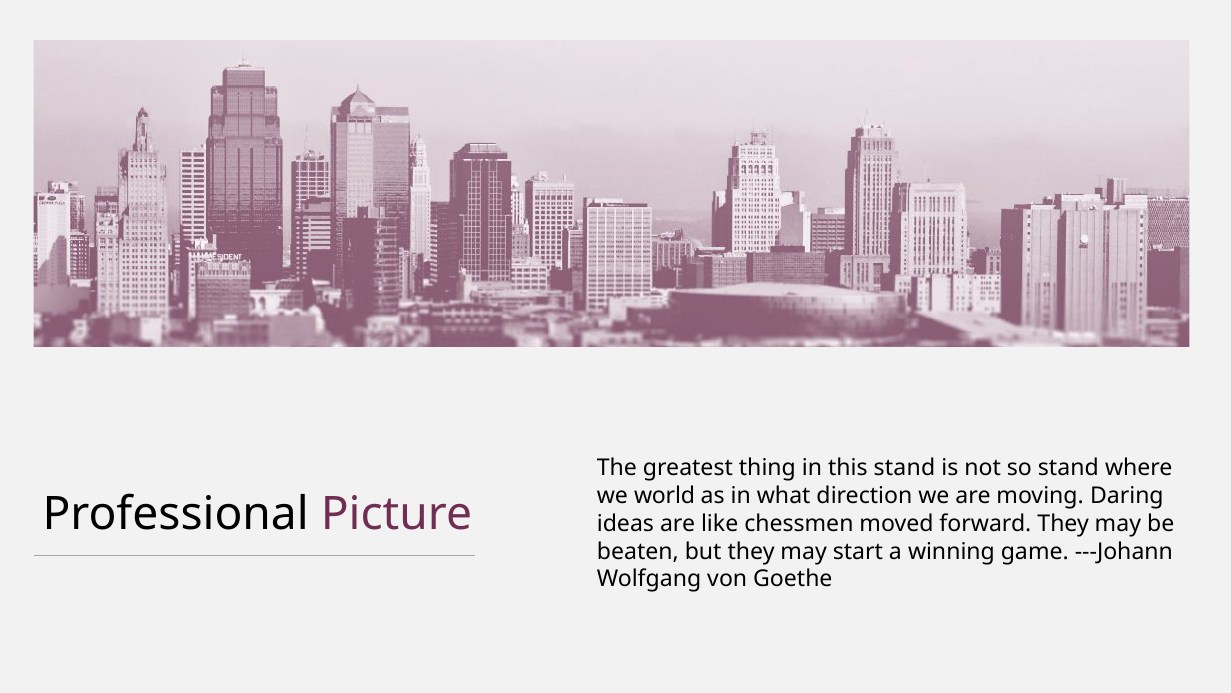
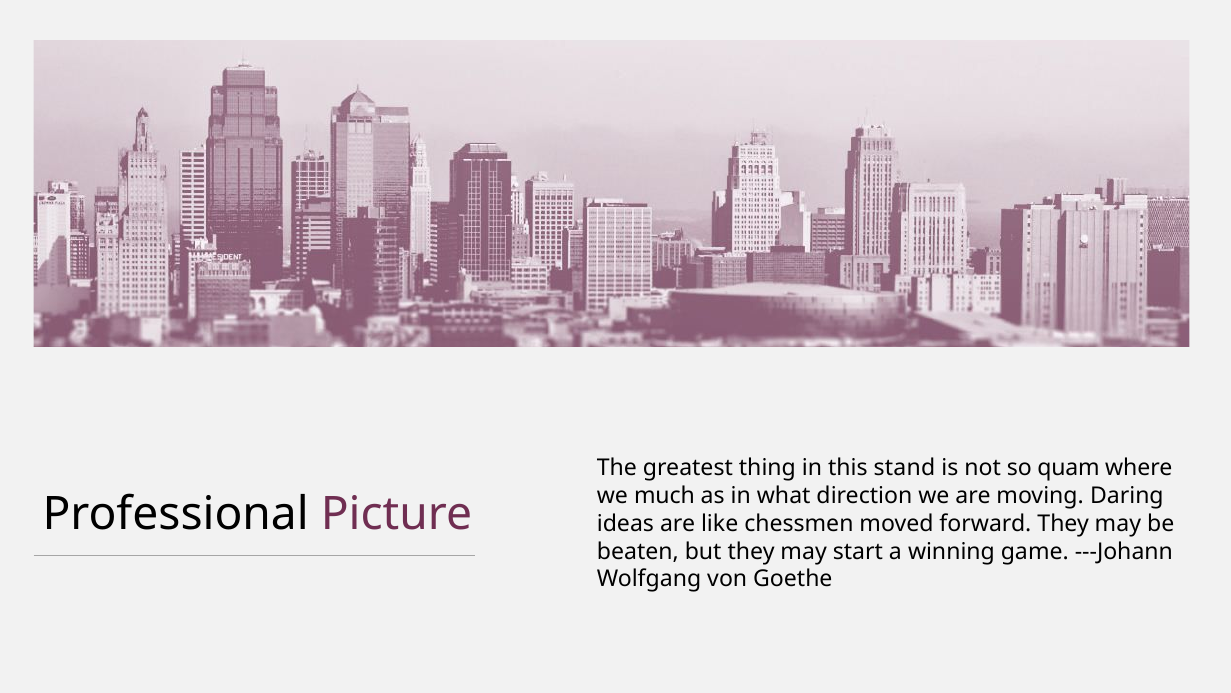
so stand: stand -> quam (1069, 468)
world: world -> much (664, 496)
